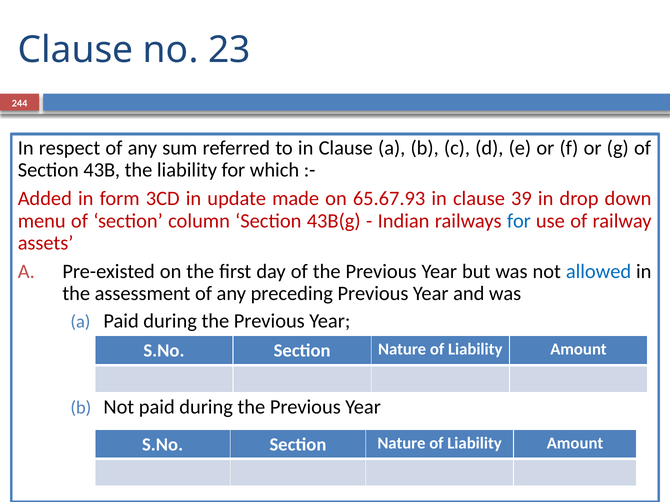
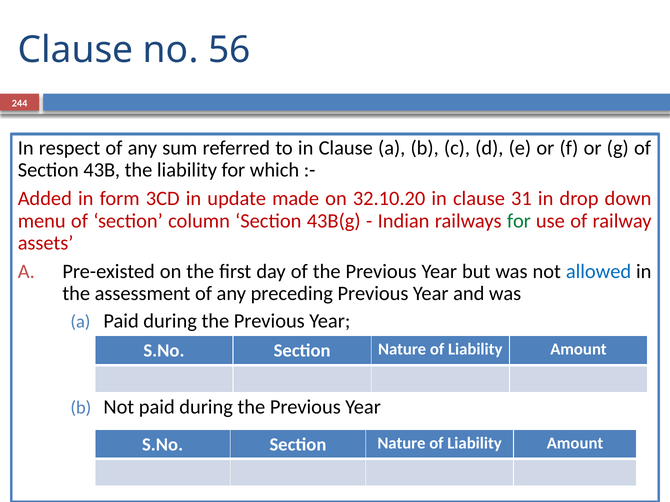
23: 23 -> 56 (229, 50)
65.67.93: 65.67.93 -> 32.10.20 (389, 199)
39: 39 -> 31 (521, 199)
for colour: blue -> green (519, 221)
